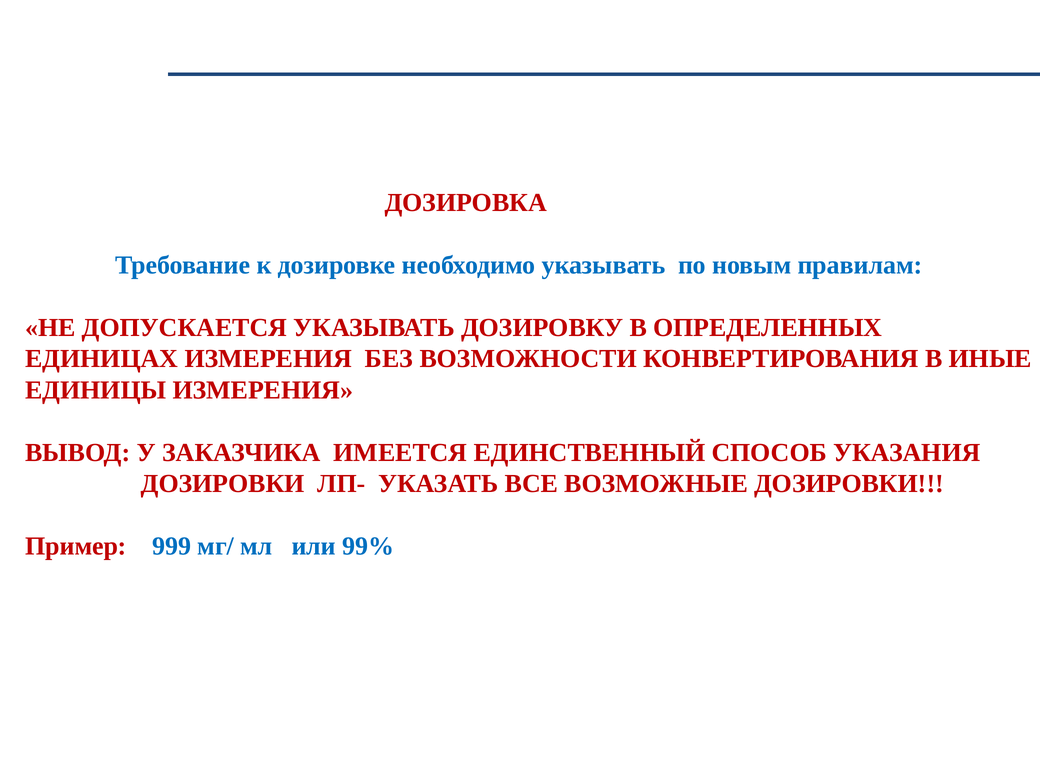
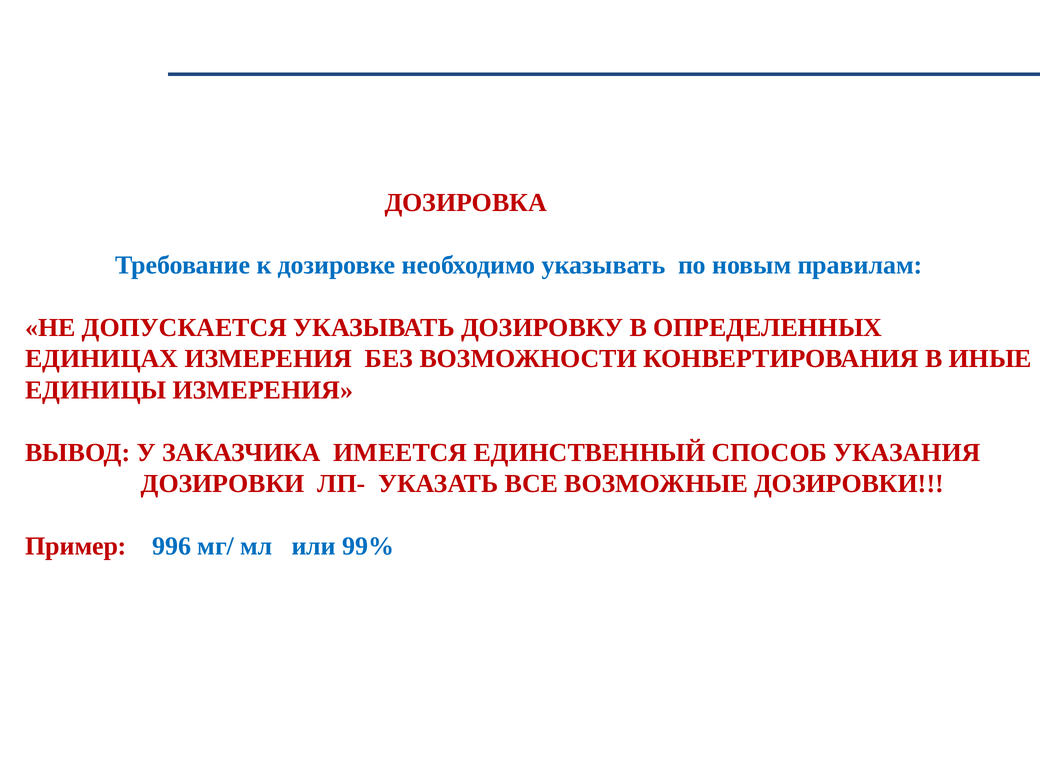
999: 999 -> 996 (172, 546)
